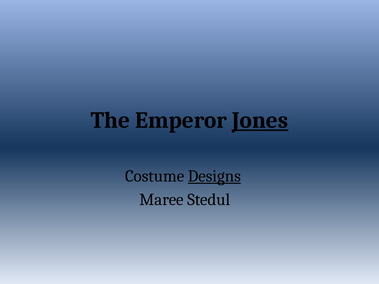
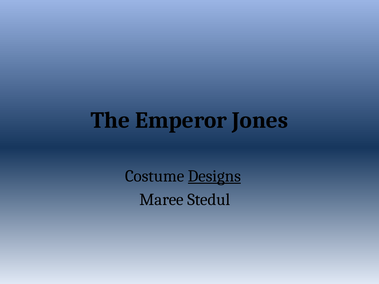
Jones underline: present -> none (260, 120)
